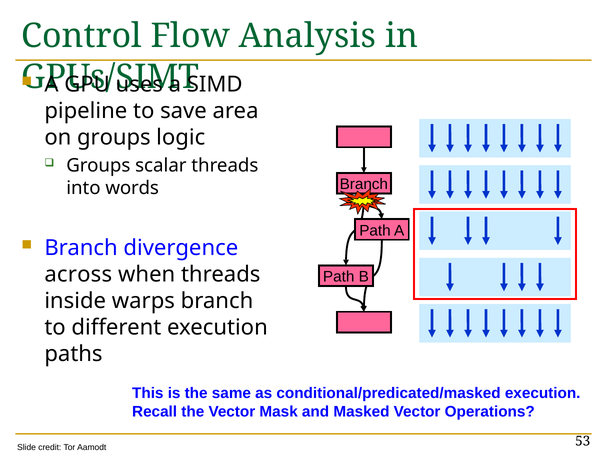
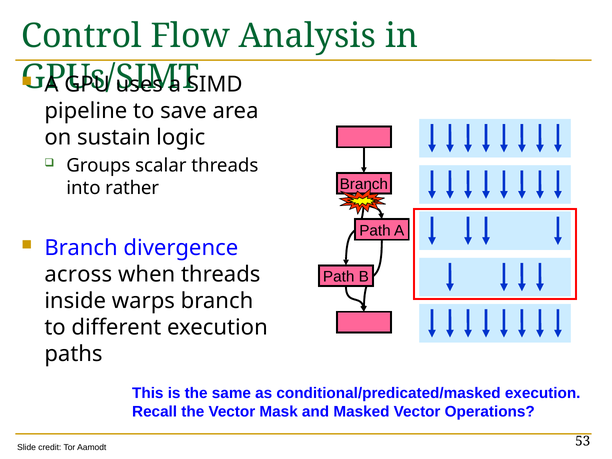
on groups: groups -> sustain (114, 138)
words: words -> rather (132, 188)
